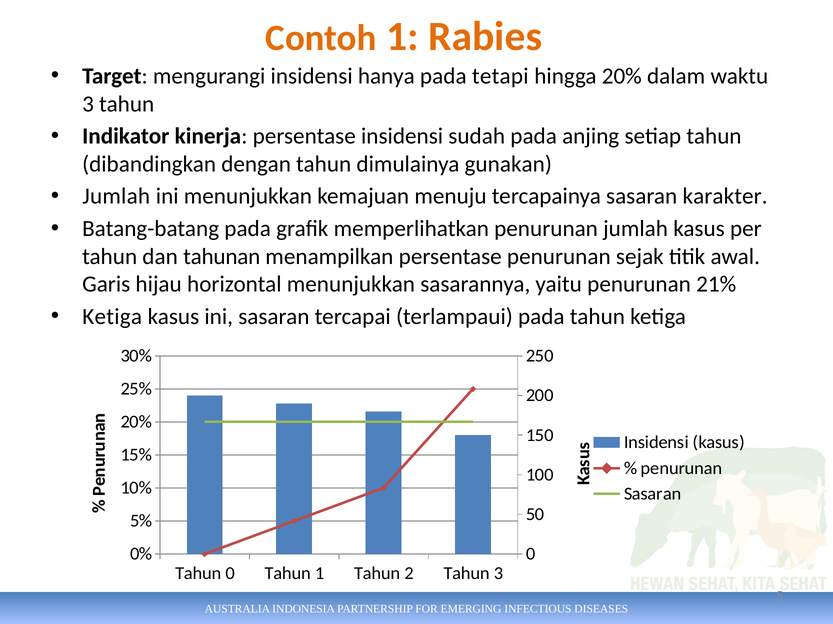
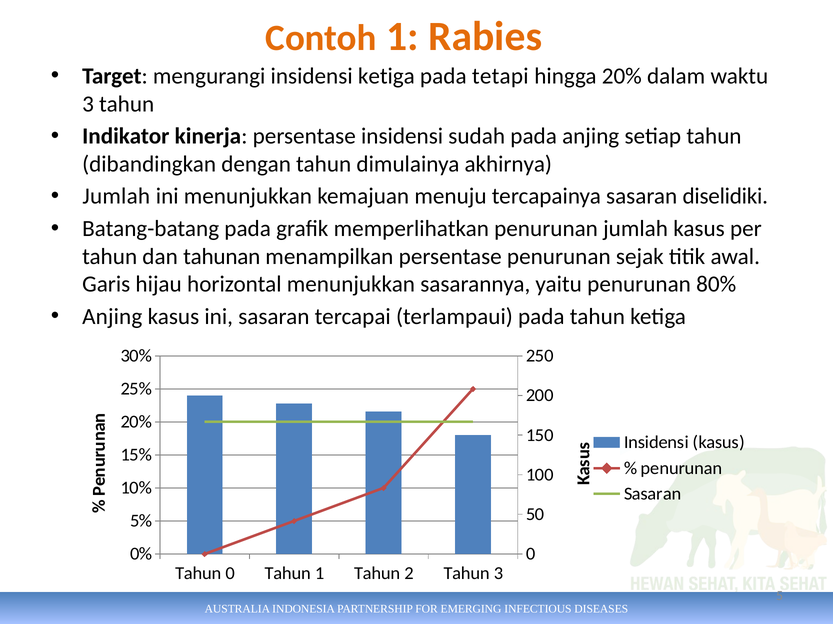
insidensi hanya: hanya -> ketiga (386, 76)
gunakan: gunakan -> akhirnya (508, 164)
karakter: karakter -> diselidiki (725, 197)
21%: 21% -> 80% (716, 285)
Ketiga: Ketiga -> Anjing (112, 317)
